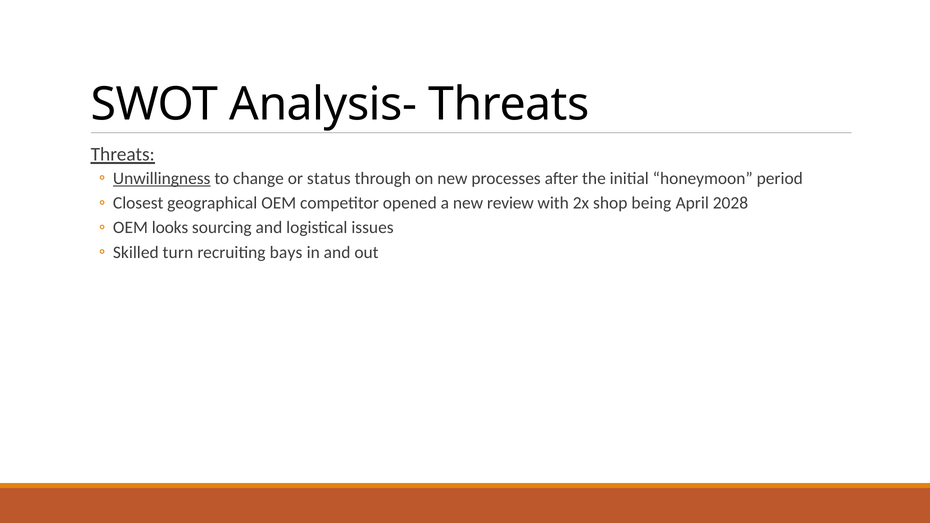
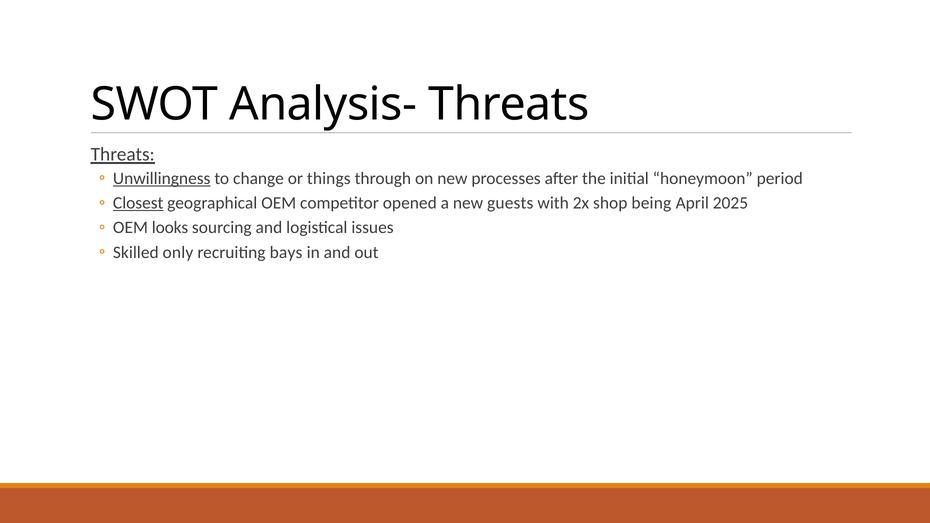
status: status -> things (329, 178)
Closest underline: none -> present (138, 203)
review: review -> guests (510, 203)
2028: 2028 -> 2025 (730, 203)
turn: turn -> only (178, 252)
